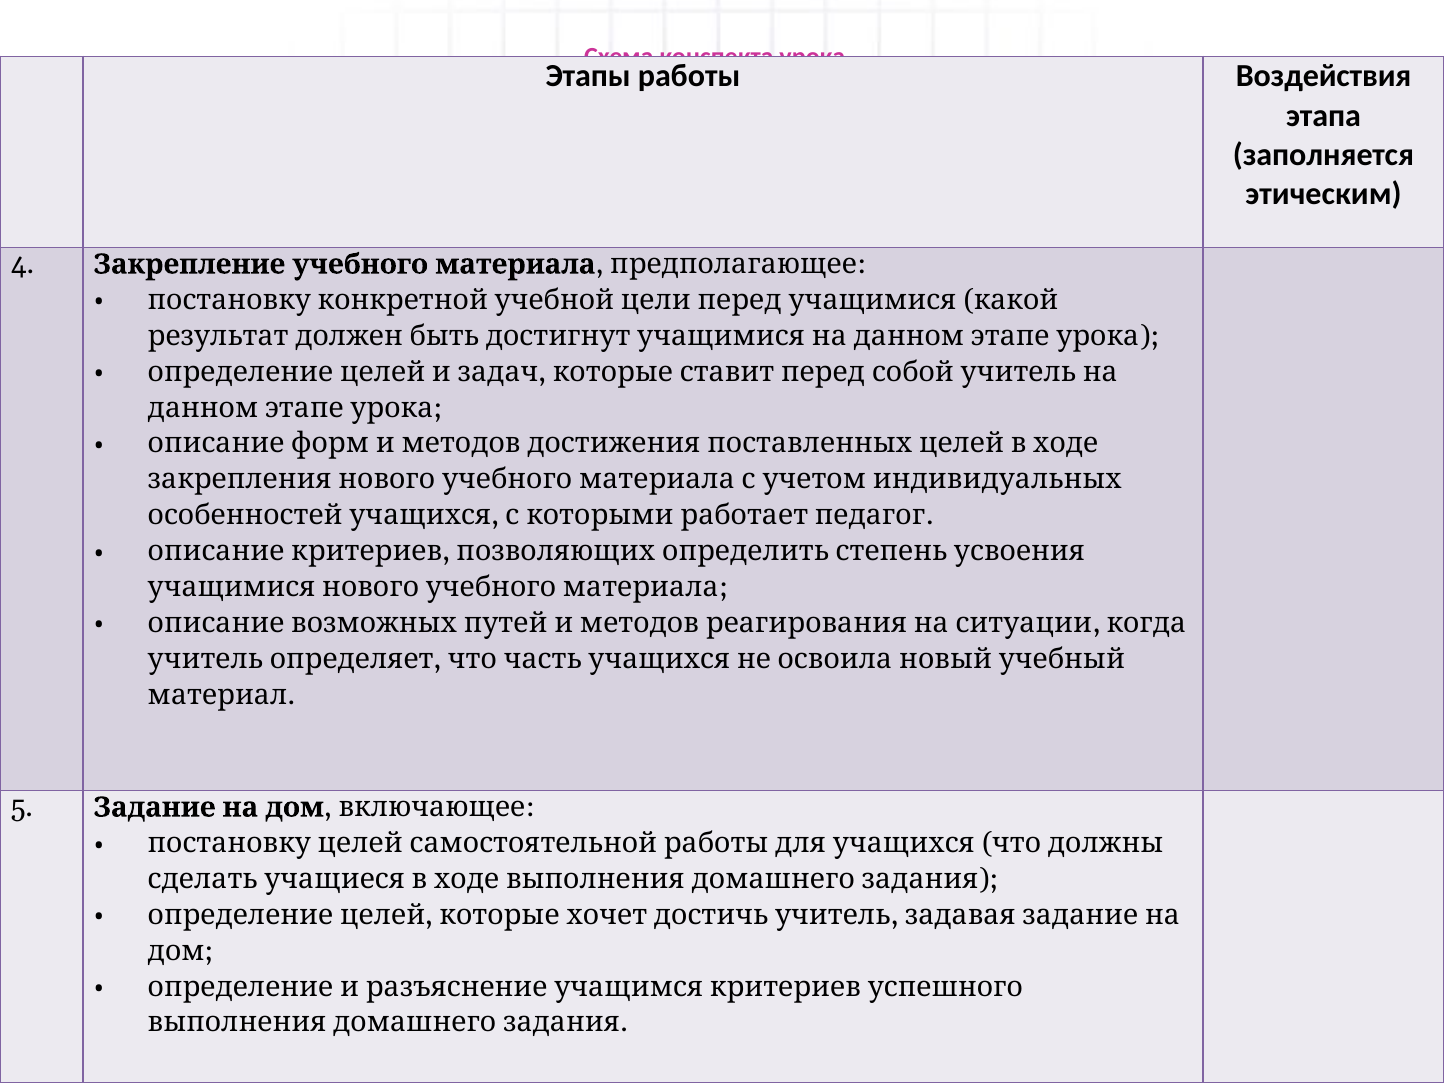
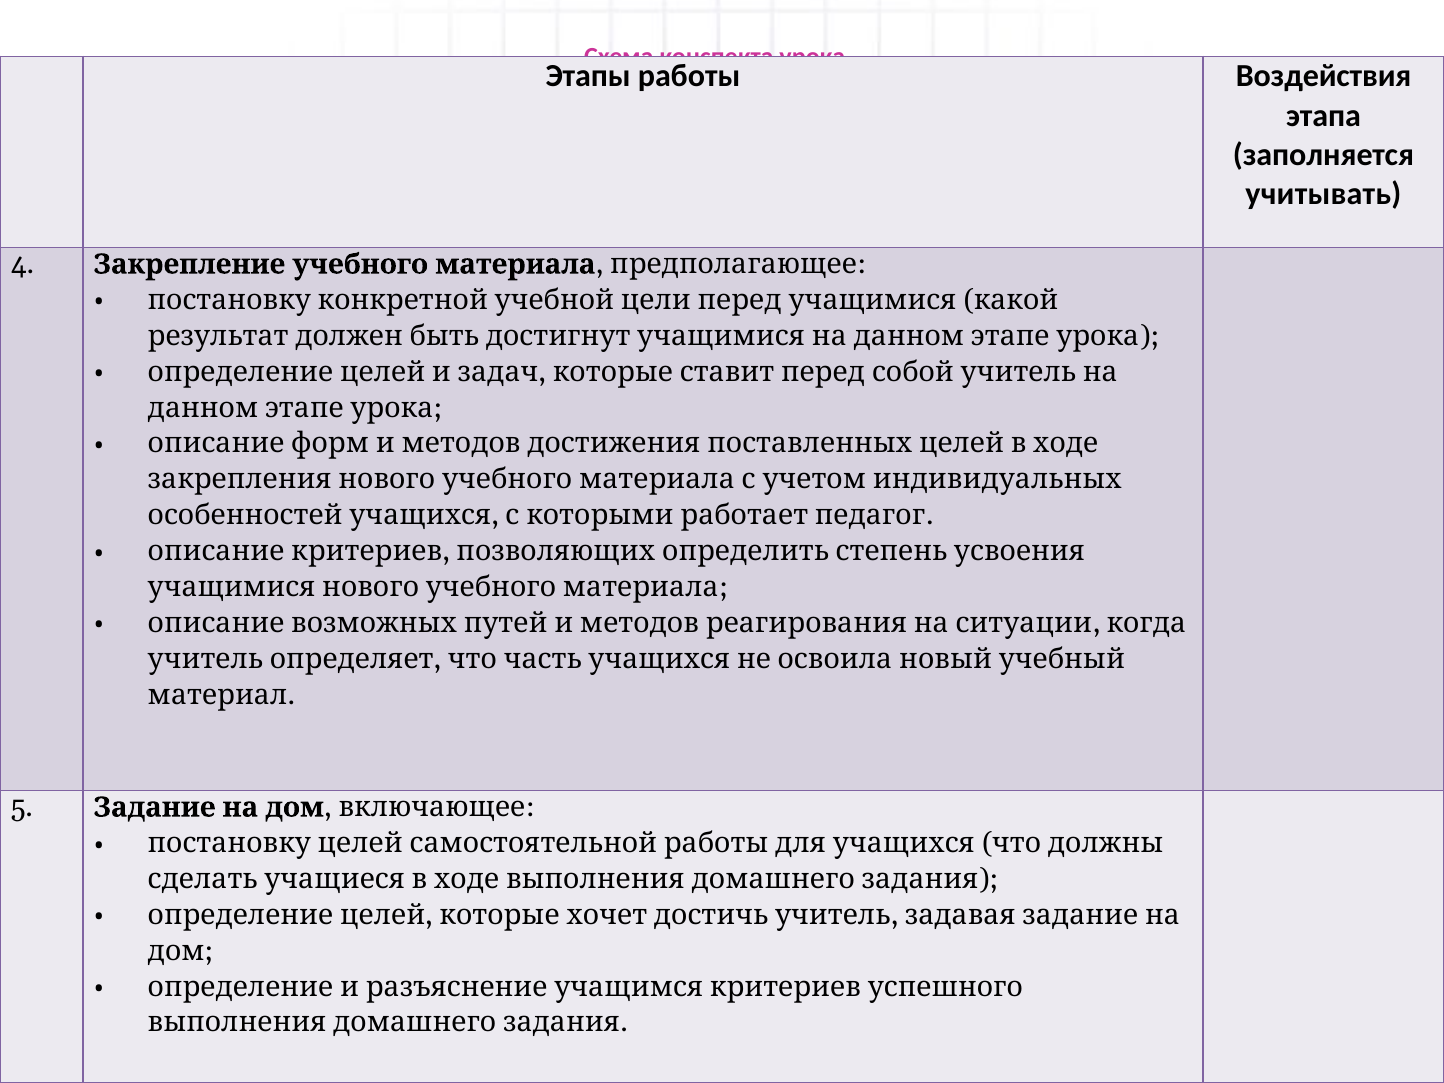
этическим: этическим -> учитывать (1323, 194)
